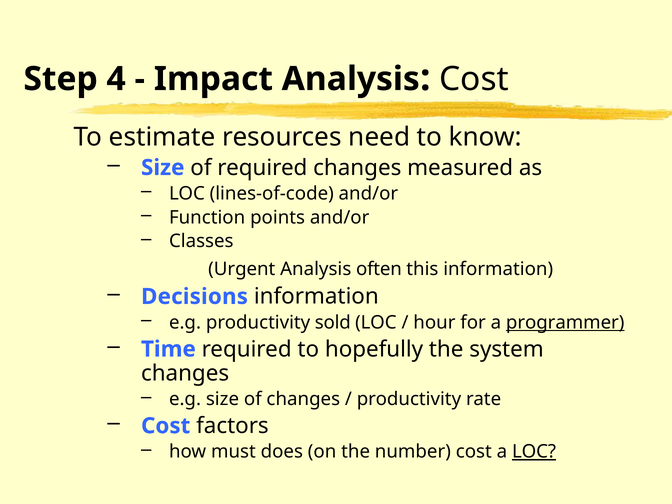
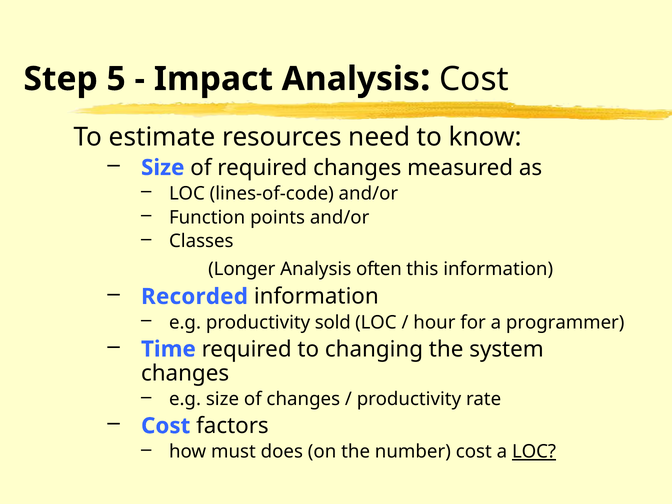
4: 4 -> 5 (116, 79)
Urgent: Urgent -> Longer (242, 269)
Decisions: Decisions -> Recorded (194, 297)
programmer underline: present -> none (565, 323)
hopefully: hopefully -> changing (374, 349)
